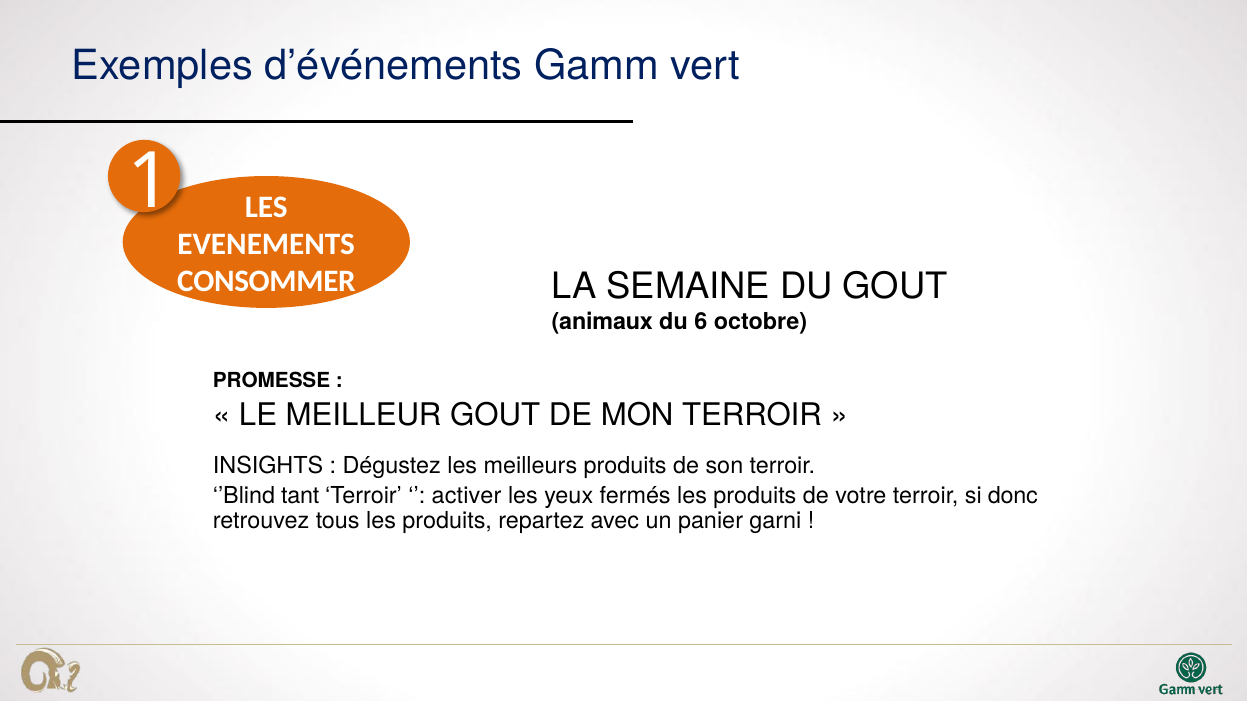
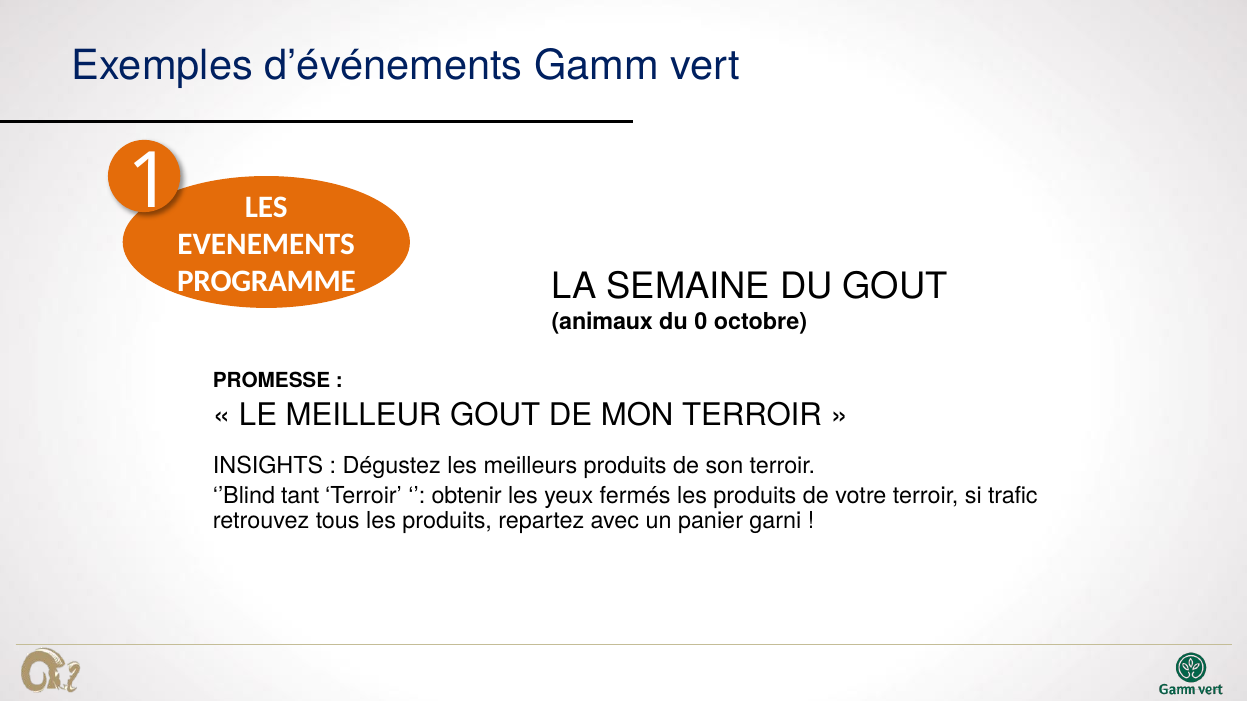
CONSOMMER: CONSOMMER -> PROGRAMME (266, 282)
6: 6 -> 0 (701, 322)
activer: activer -> obtenir (467, 496)
donc: donc -> trafic (1013, 496)
